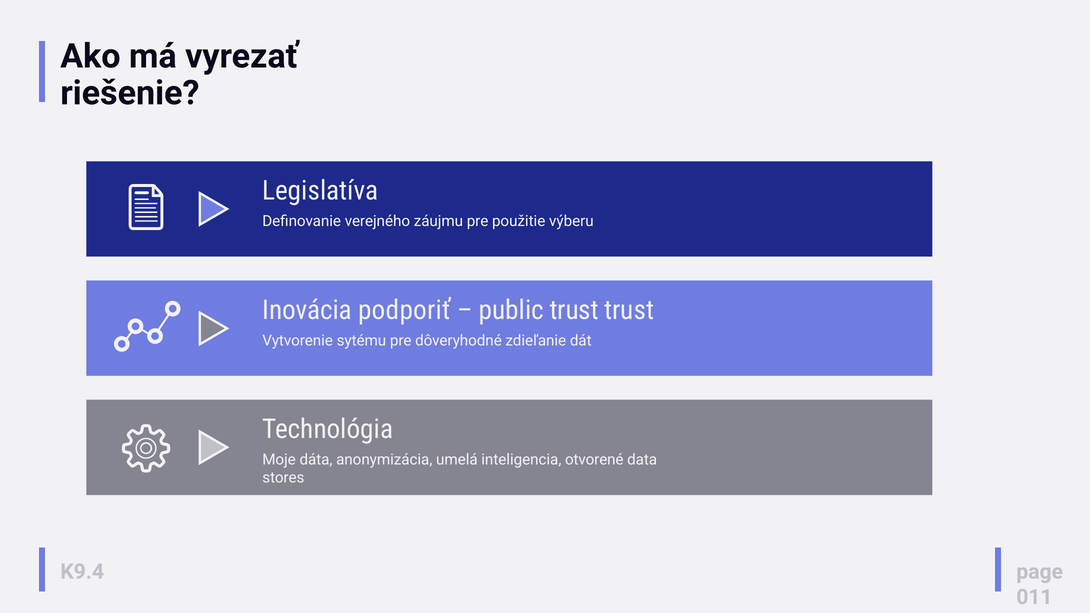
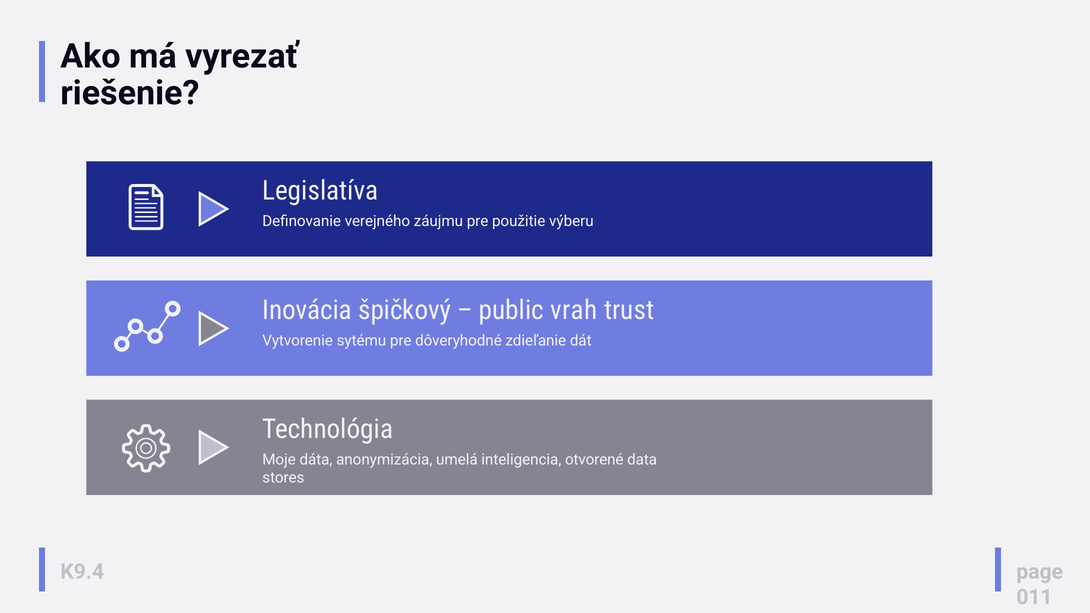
podporiť: podporiť -> špičkový (405, 310)
public trust: trust -> vrah (574, 310)
